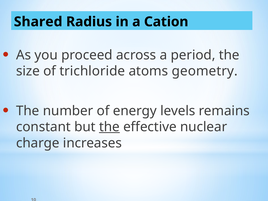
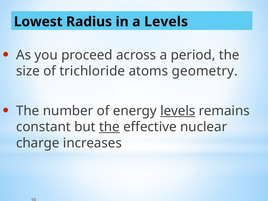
Shared: Shared -> Lowest (38, 22)
a Cation: Cation -> Levels (166, 22)
levels underline: none -> present (178, 111)
